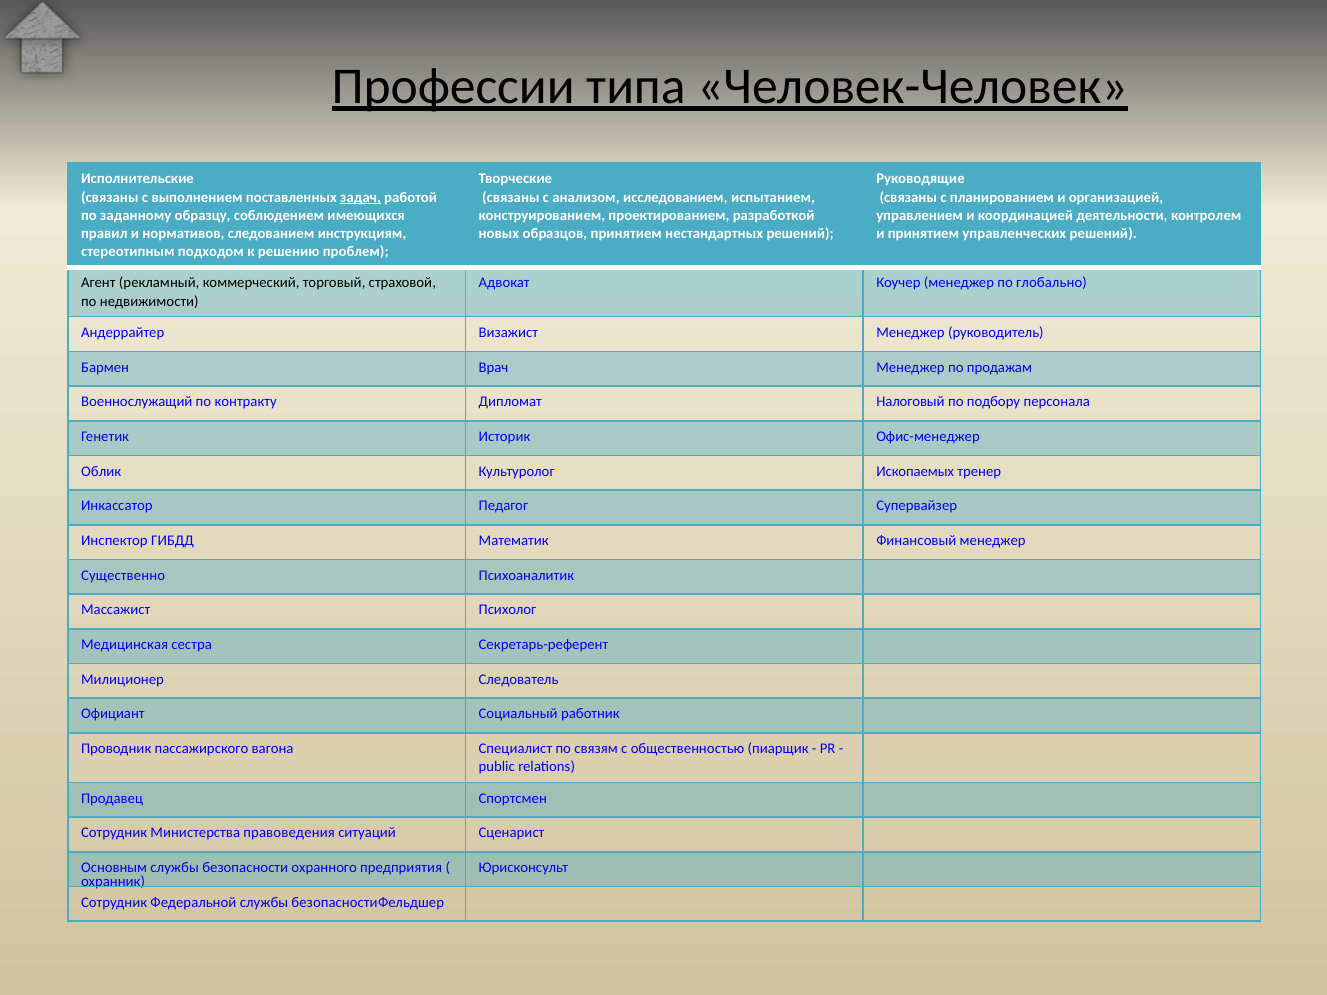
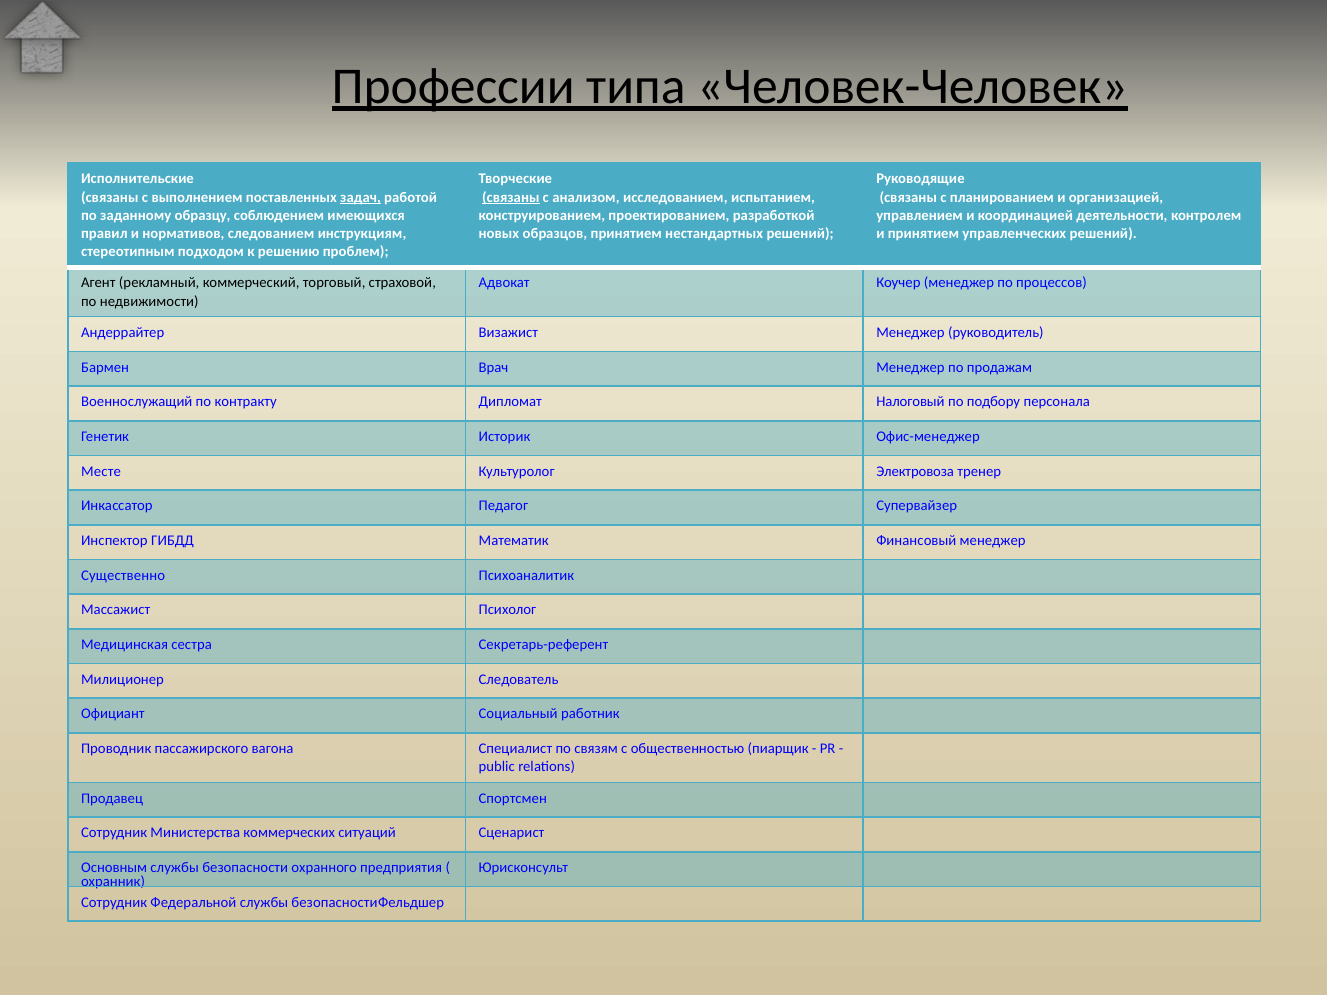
связаны underline: none -> present (511, 197)
глобально: глобально -> процессов (1052, 283)
Облик: Облик -> Месте (101, 471)
Ископаемых: Ископаемых -> Электровоза (915, 471)
правоведения: правоведения -> коммерческих (289, 833)
